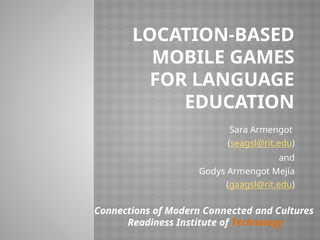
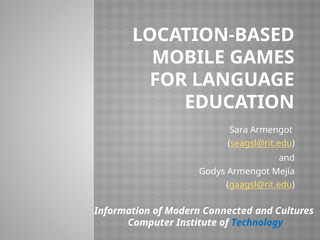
Connections: Connections -> Information (122, 211)
Readiness: Readiness -> Computer (151, 223)
Technology colour: orange -> blue (257, 223)
